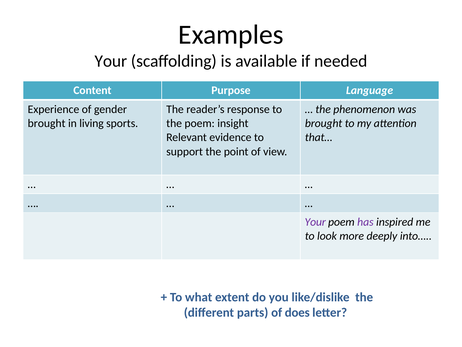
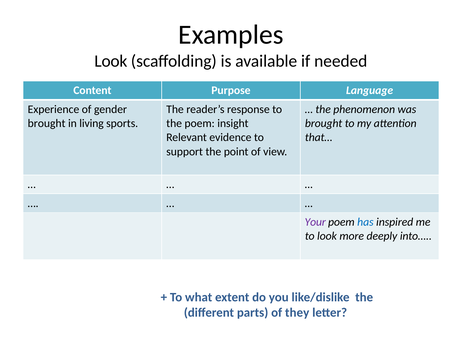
Your: Your -> Look (111, 61)
has colour: purple -> blue (365, 222)
does: does -> they (297, 312)
